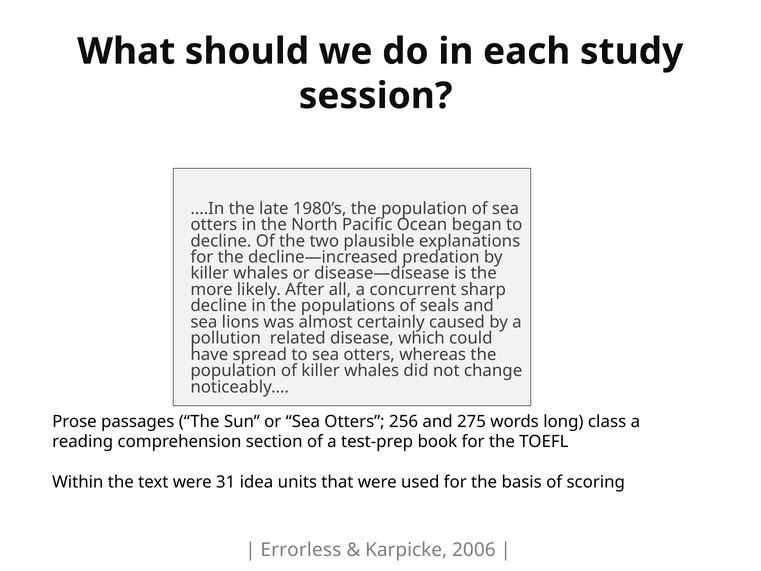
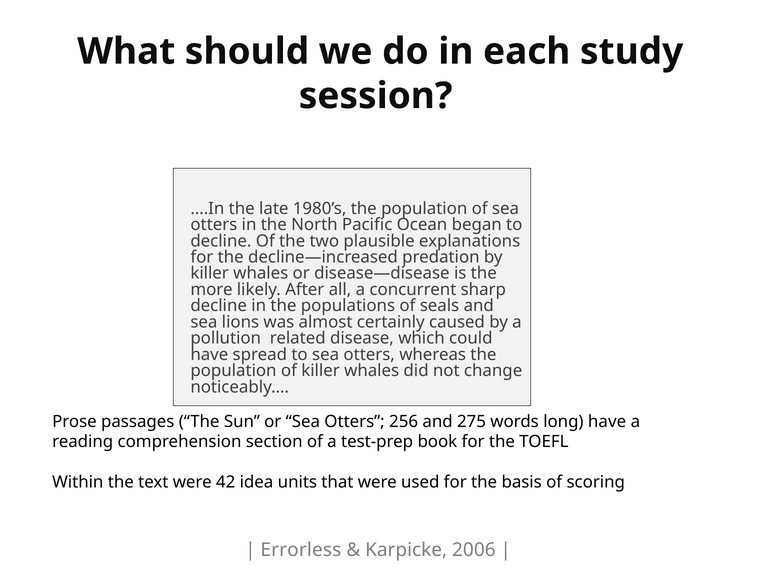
long class: class -> have (607, 421)
31: 31 -> 42 (226, 482)
